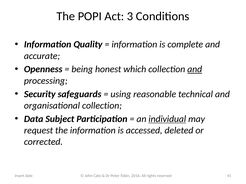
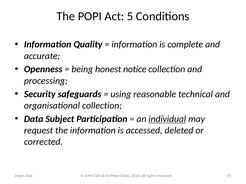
3: 3 -> 5 (130, 16)
which: which -> notice (135, 69)
and underline: present -> none (195, 69)
